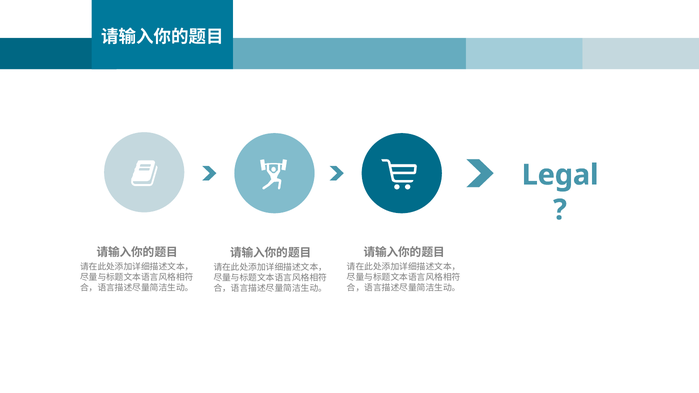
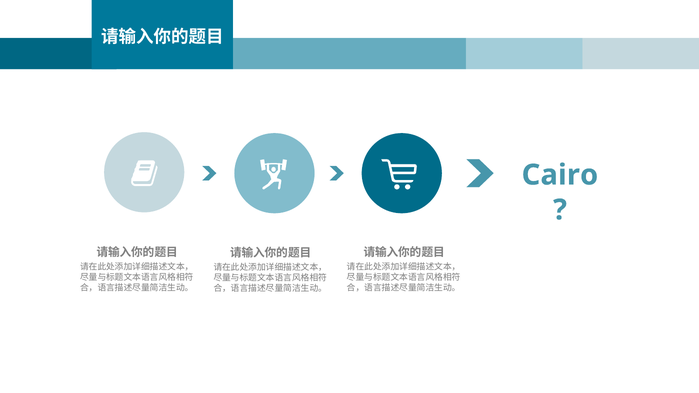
Legal: Legal -> Cairo (560, 175)
